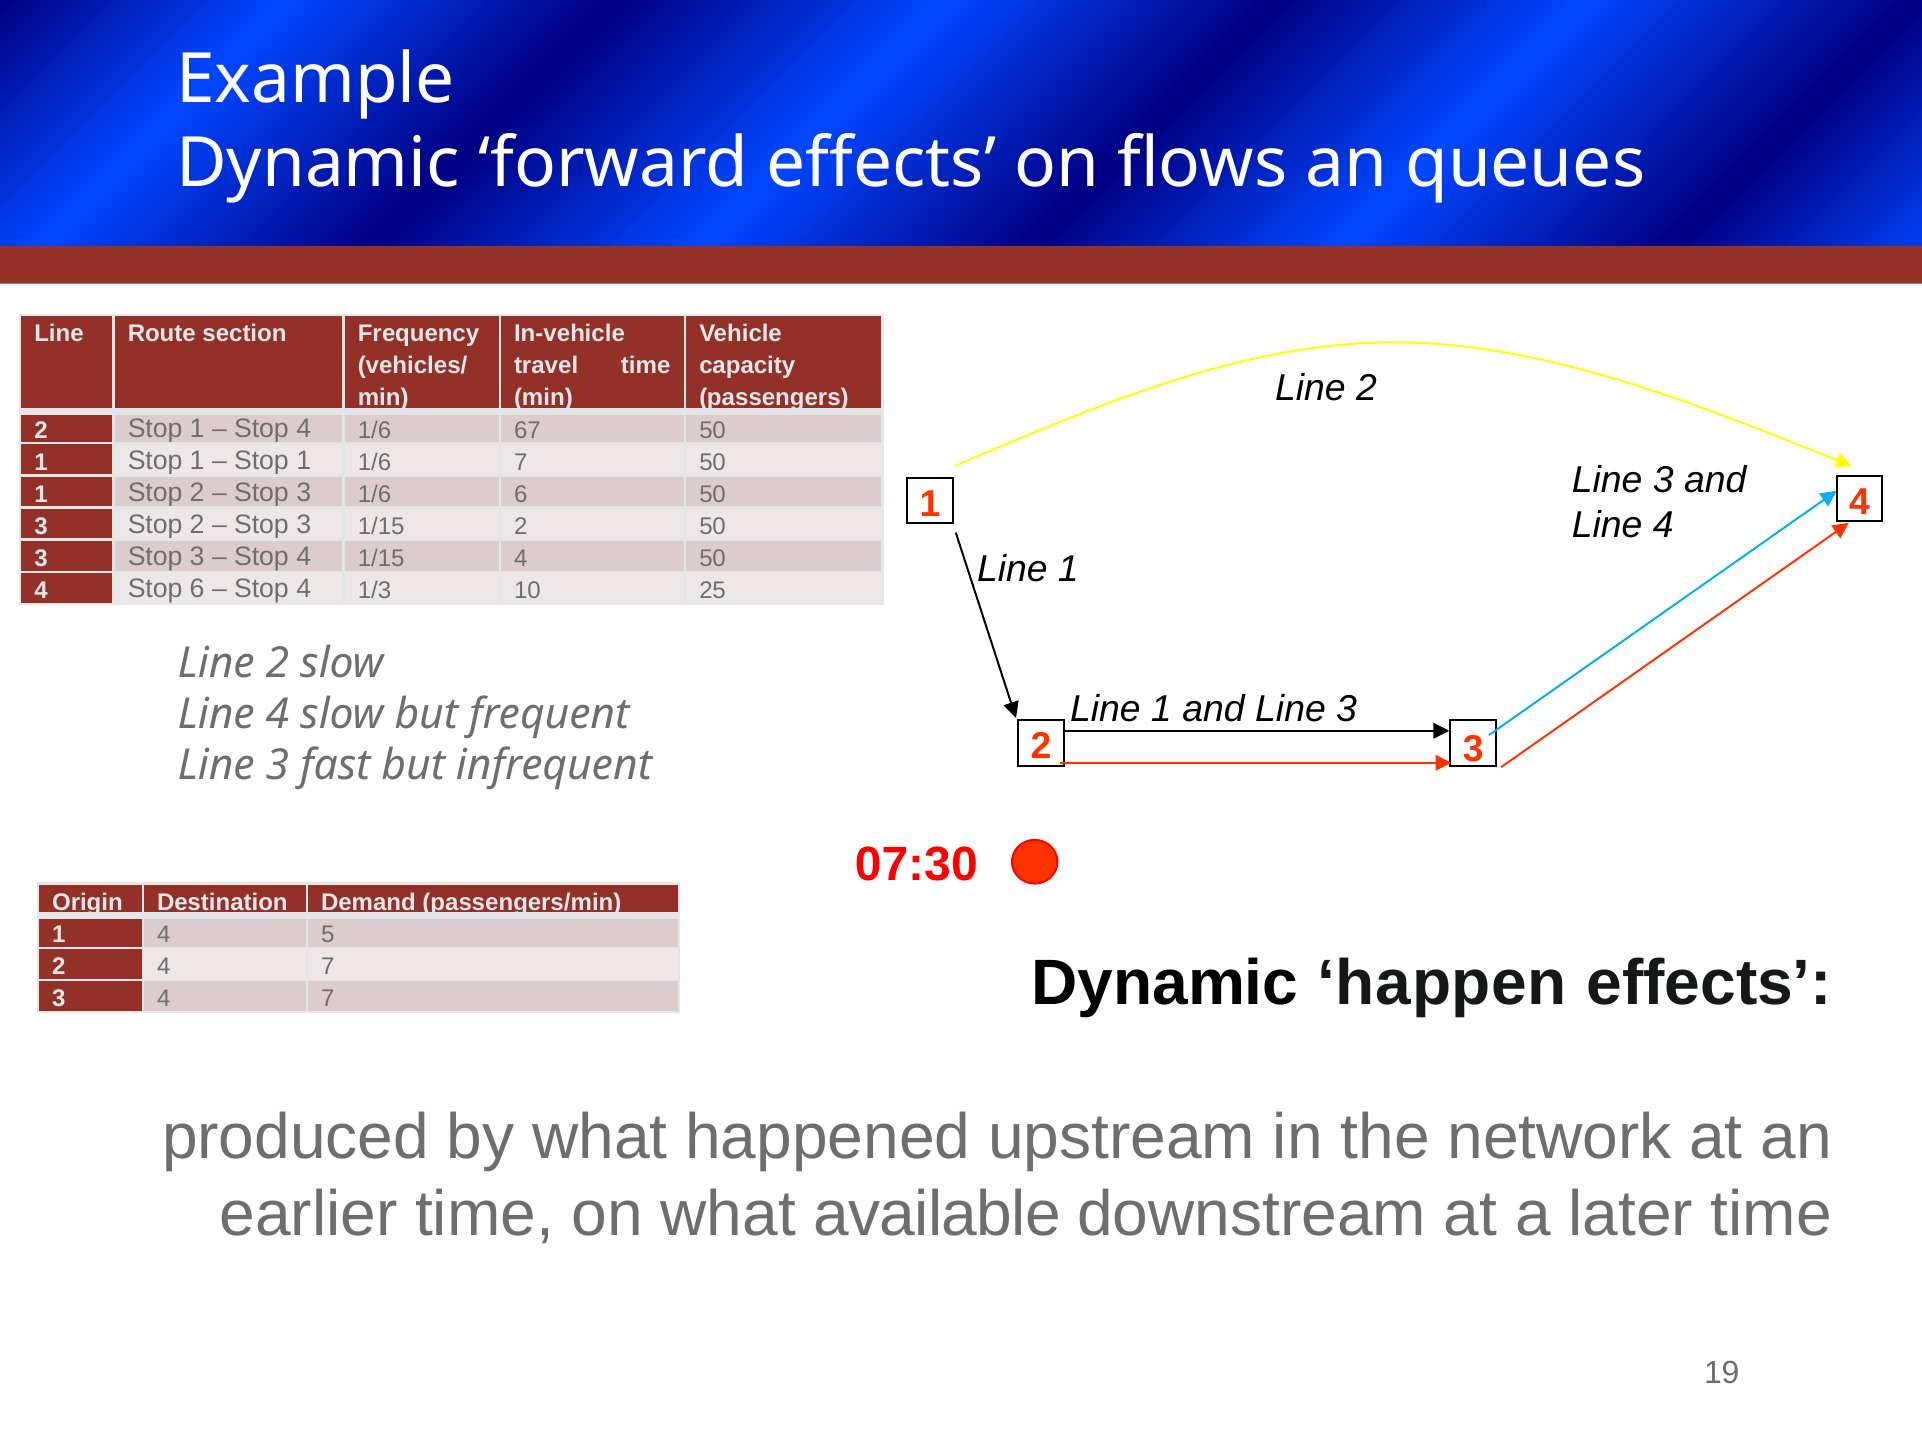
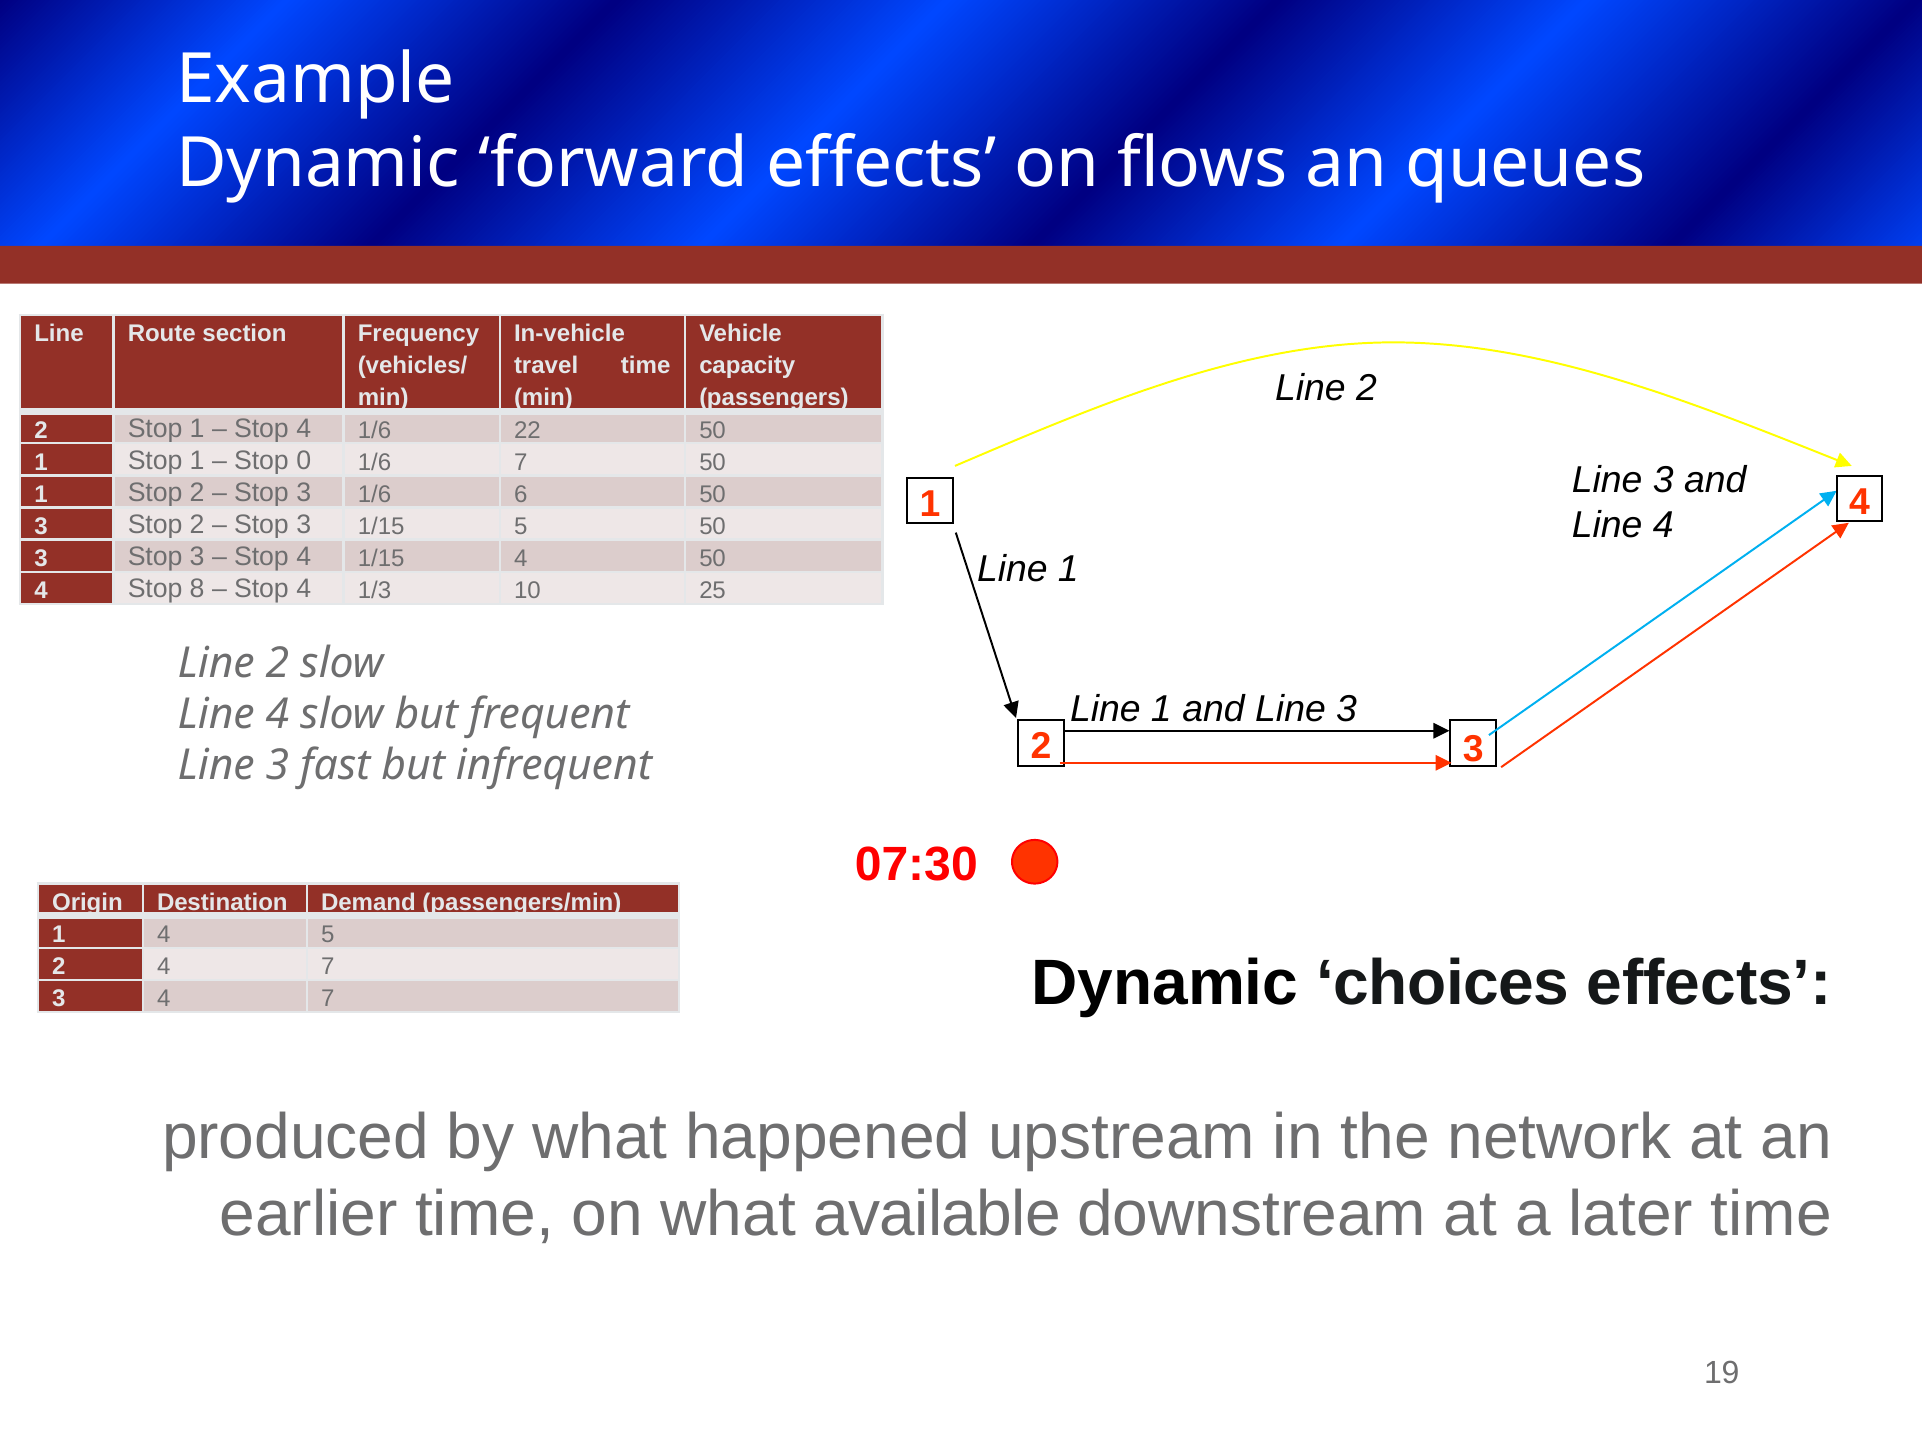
67: 67 -> 22 (528, 430)
1: 1 -> 0 (304, 461)
1/15 2: 2 -> 5 (521, 526)
Stop 6: 6 -> 8 (197, 589)
happen: happen -> choices (1443, 983)
